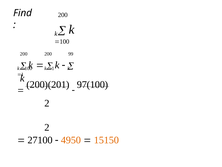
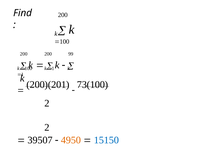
97(100: 97(100 -> 73(100 (93, 84)
27100: 27100 -> 39507 (40, 140)
15150 colour: orange -> blue (106, 140)
